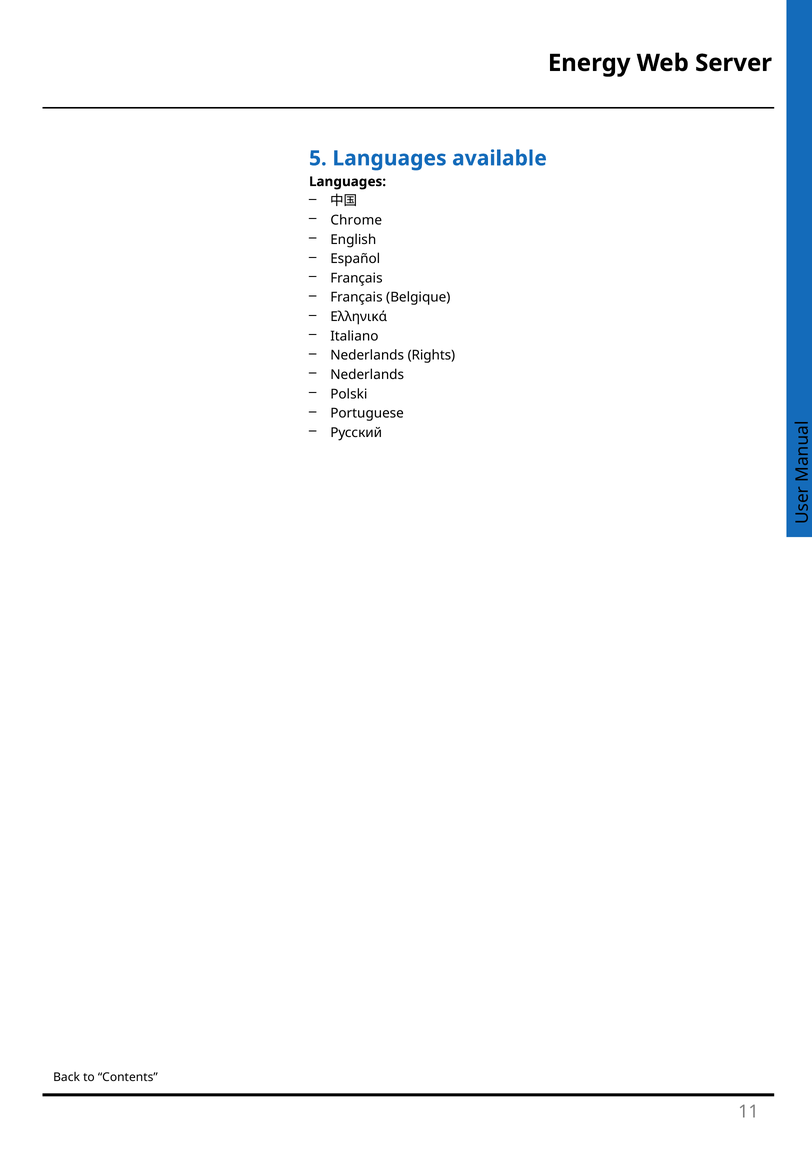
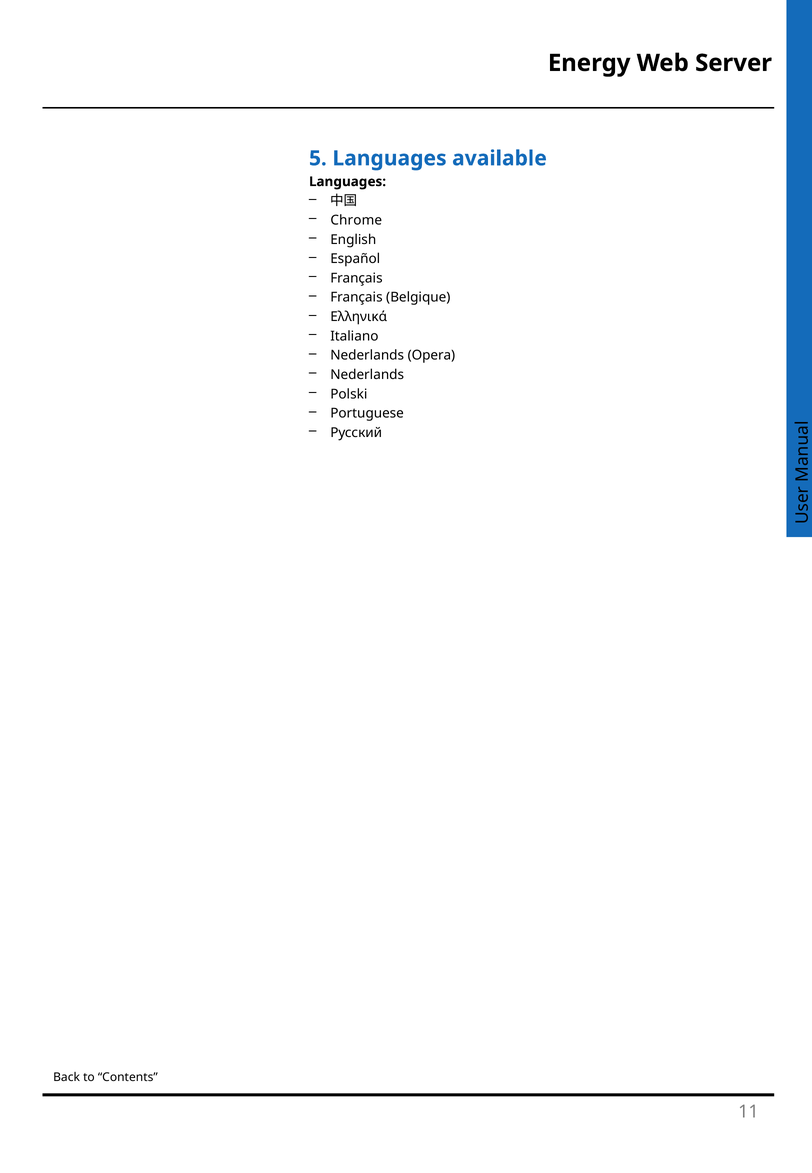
Rights: Rights -> Opera (431, 355)
